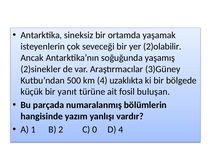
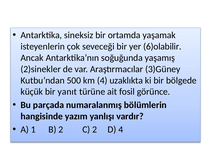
2)olabilir: 2)olabilir -> 6)olabilir (162, 46)
buluşan: buluşan -> görünce (154, 91)
C 0: 0 -> 2 (95, 129)
